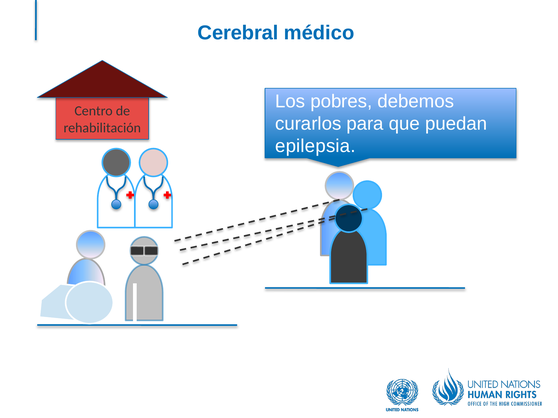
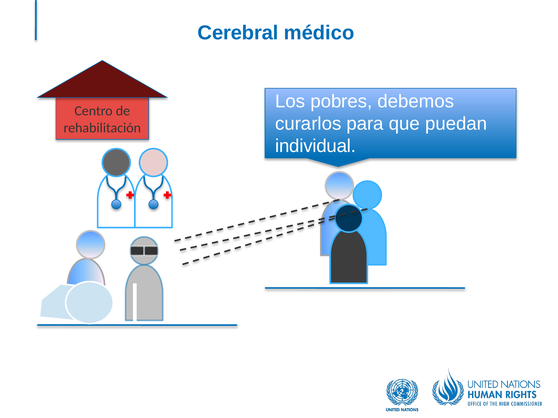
epilepsia: epilepsia -> individual (316, 146)
